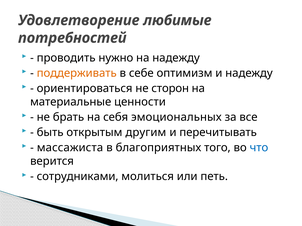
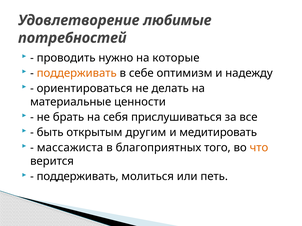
на надежду: надежду -> которые (176, 58)
сторон: сторон -> делать (170, 89)
эмоциональных: эмоциональных -> прислушиваться (176, 117)
перечитывать: перечитывать -> медитировать (218, 133)
что colour: blue -> orange (259, 148)
сотрудниками: сотрудниками -> поддерживать (78, 177)
